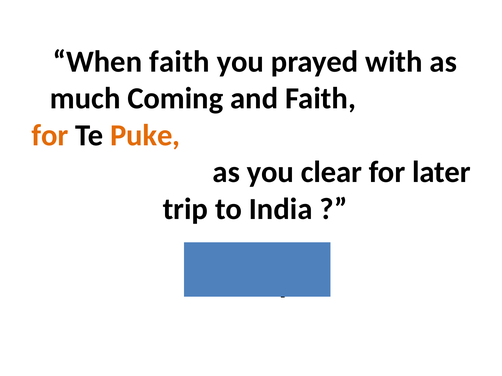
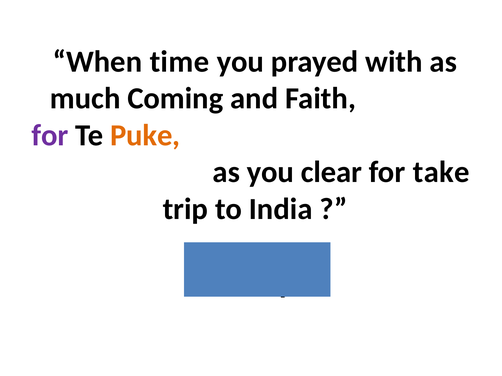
When faith: faith -> time (179, 62)
for colour: orange -> purple (50, 136)
later: later -> take (441, 172)
